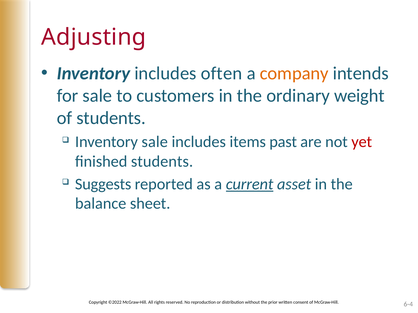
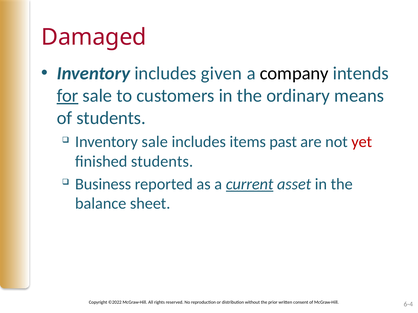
Adjusting: Adjusting -> Damaged (94, 37)
often: often -> given (222, 74)
company colour: orange -> black (294, 74)
for underline: none -> present (68, 96)
weight: weight -> means (359, 96)
Suggests: Suggests -> Business (103, 184)
